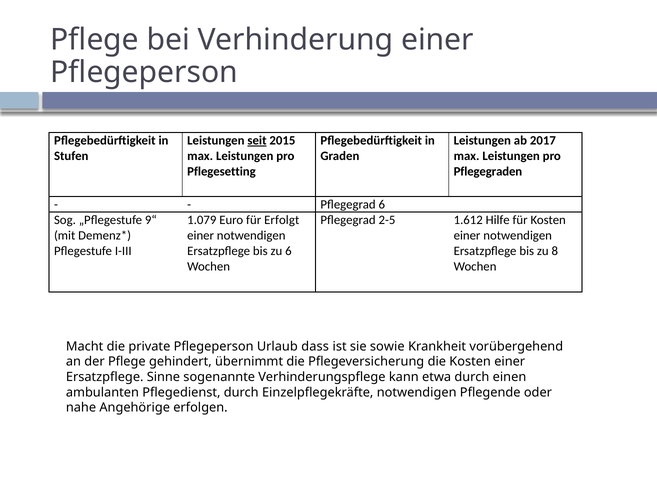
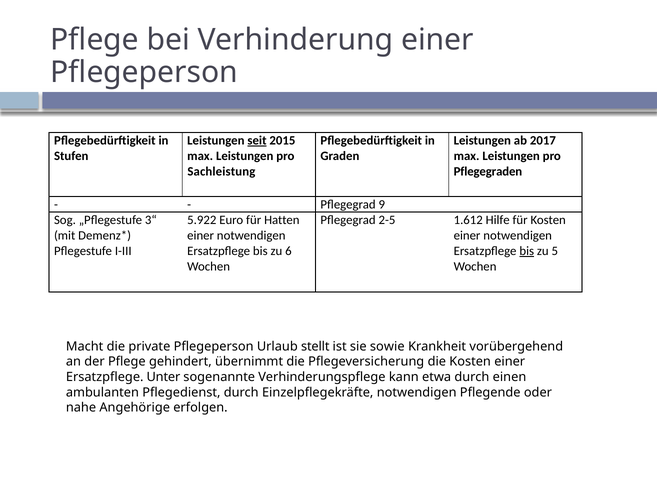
Pflegesetting: Pflegesetting -> Sachleistung (221, 172)
Pflegegrad 6: 6 -> 9 (382, 204)
9“: 9“ -> 3“ (151, 220)
1.079: 1.079 -> 5.922 (202, 220)
Erfolgt: Erfolgt -> Hatten (282, 220)
bis underline: none -> present (527, 251)
8: 8 -> 5 (555, 251)
dass: dass -> stellt (315, 346)
Sinne: Sinne -> Unter (163, 377)
